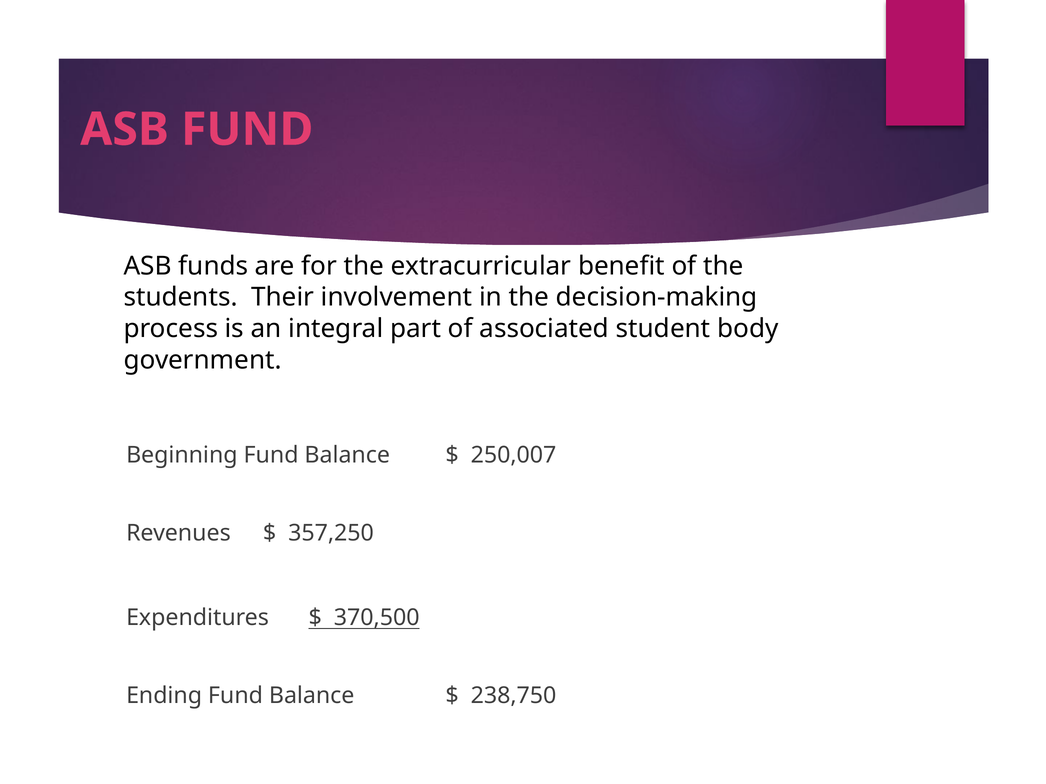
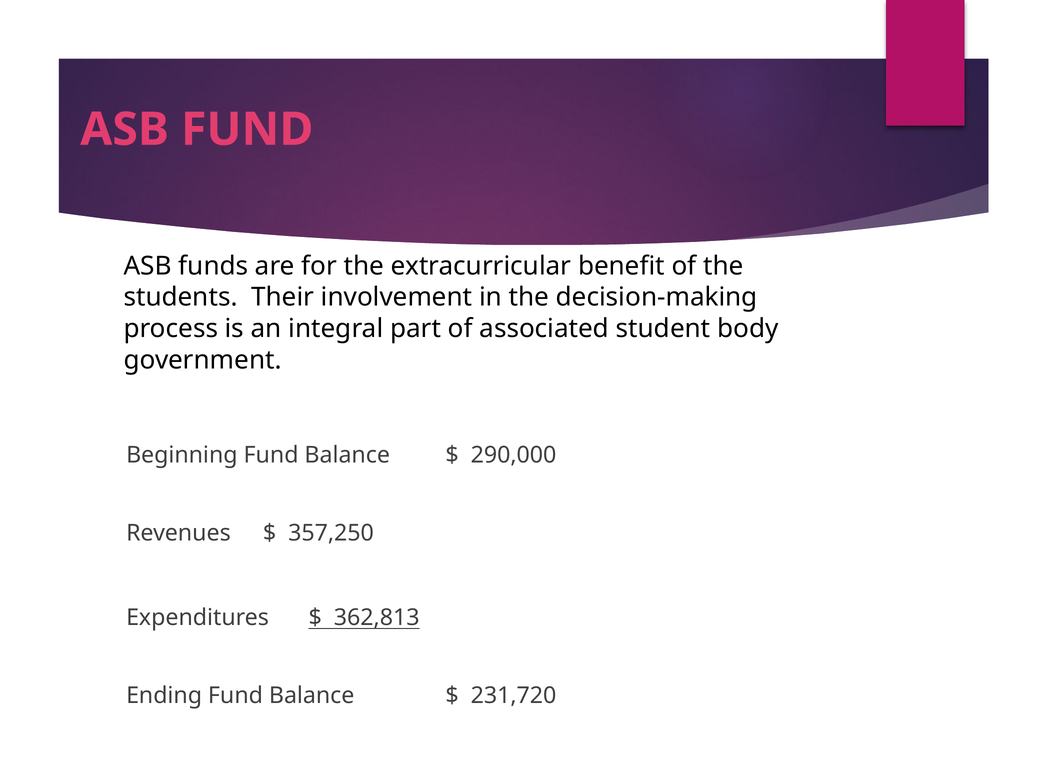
250,007: 250,007 -> 290,000 (514, 455)
370,500: 370,500 -> 362,813 (377, 618)
238,750: 238,750 -> 231,720 (514, 696)
